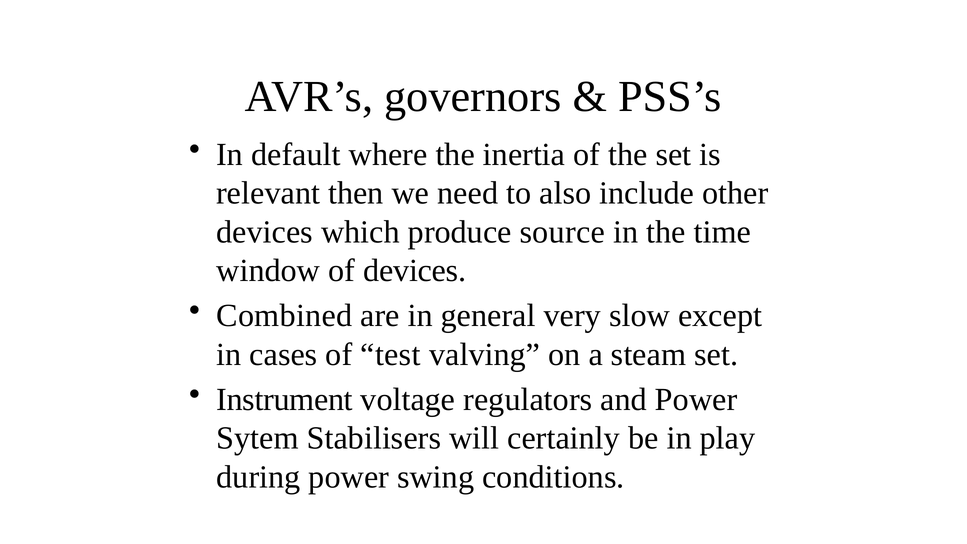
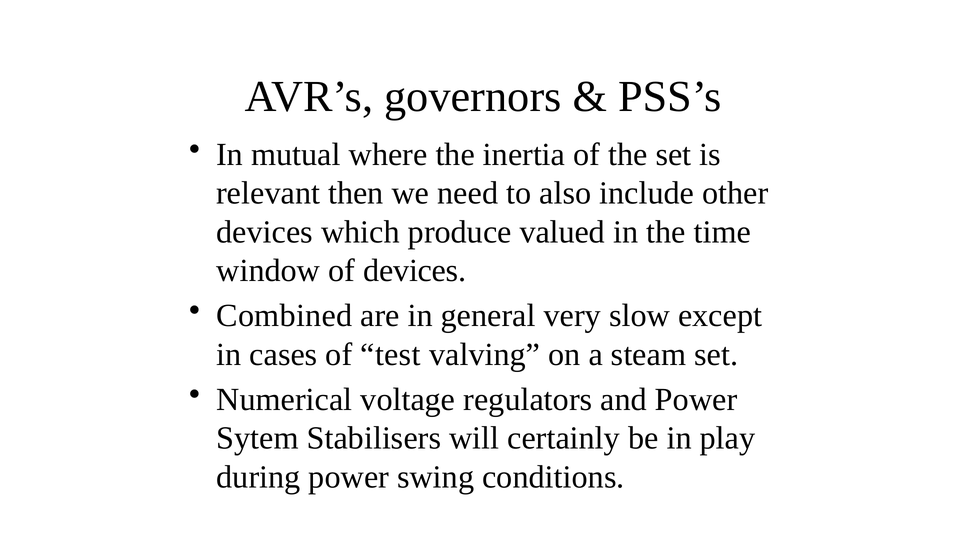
default: default -> mutual (296, 155)
source: source -> valued (562, 232)
Instrument: Instrument -> Numerical (284, 400)
